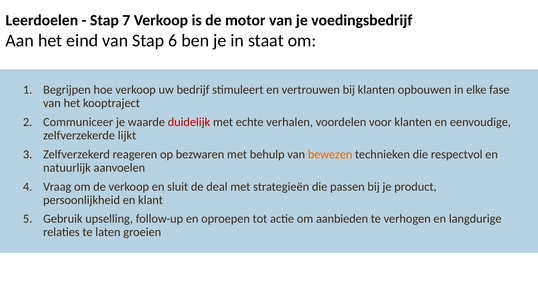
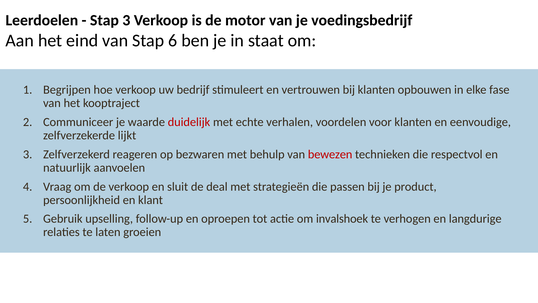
Stap 7: 7 -> 3 (126, 20)
bewezen colour: orange -> red (330, 154)
aanbieden: aanbieden -> invalshoek (342, 219)
